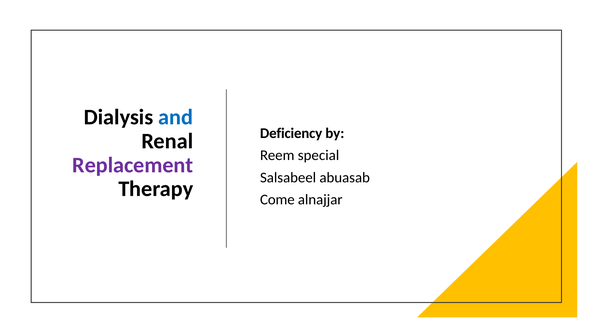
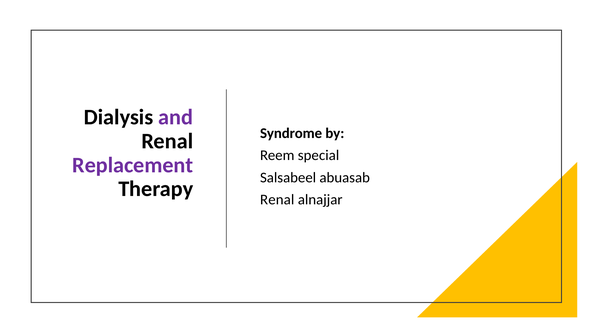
and colour: blue -> purple (176, 117)
Deficiency: Deficiency -> Syndrome (291, 133)
Come: Come -> Renal (277, 200)
